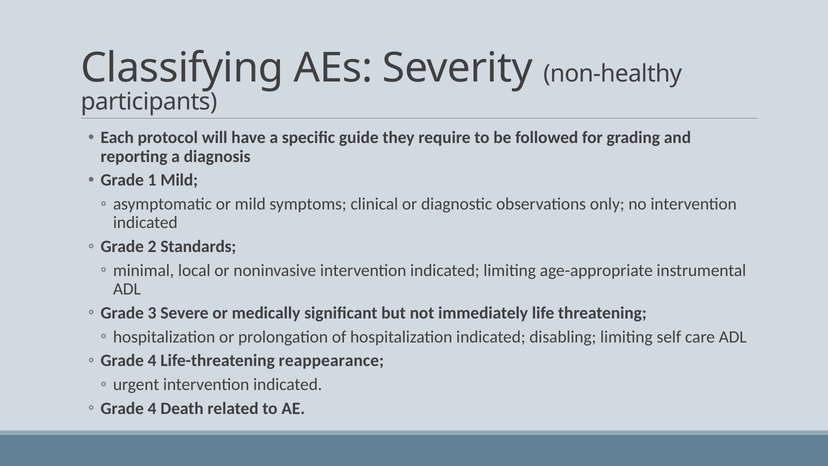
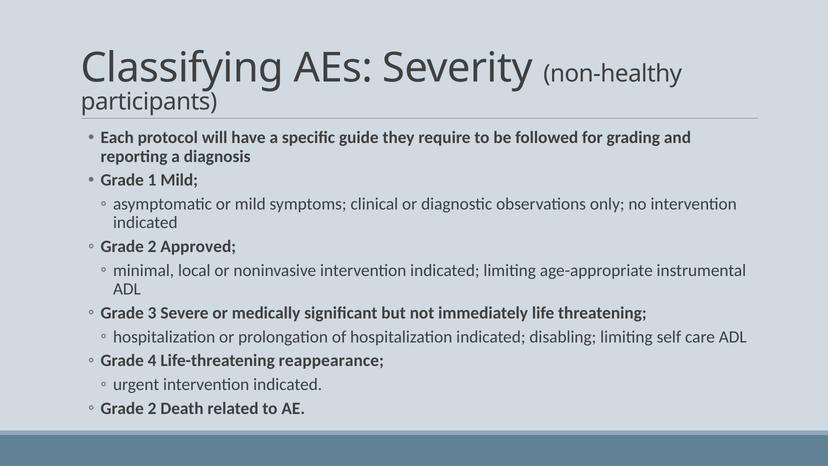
Standards: Standards -> Approved (198, 247)
4: 4 -> 2 (152, 408)
